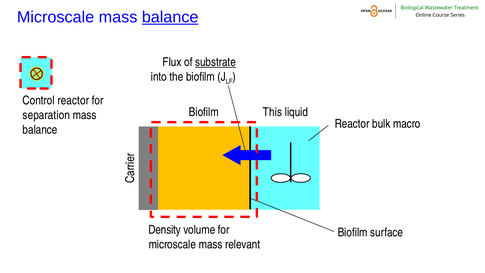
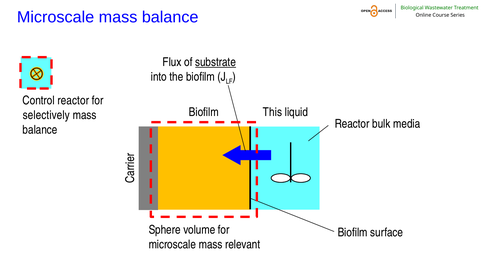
balance underline: present -> none (170, 17)
separation: separation -> selectively (46, 115)
macro: macro -> media (407, 124)
Density: Density -> Sphere (165, 230)
